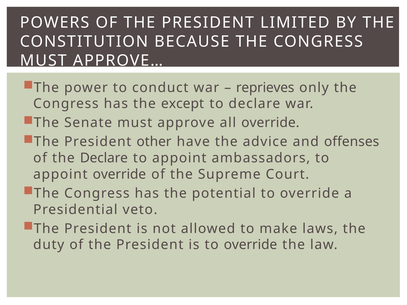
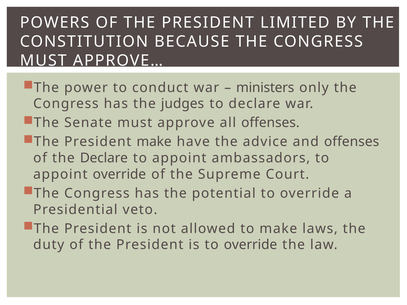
reprieves: reprieves -> ministers (265, 88)
except: except -> judges (183, 104)
all override: override -> offenses (270, 123)
President other: other -> make (154, 142)
